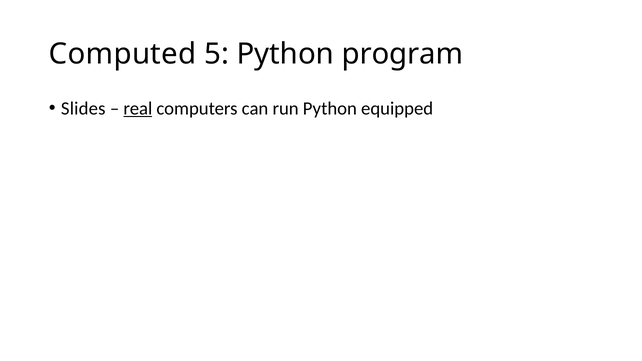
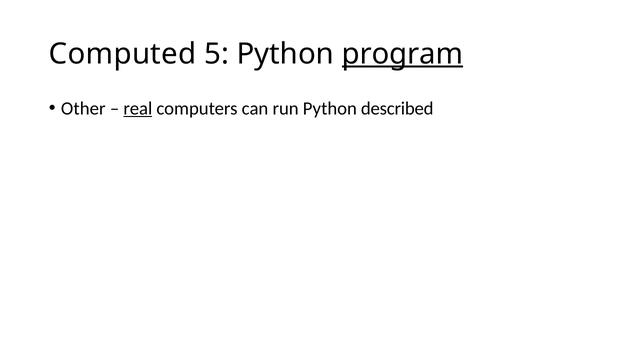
program underline: none -> present (402, 54)
Slides: Slides -> Other (83, 109)
equipped: equipped -> described (397, 109)
